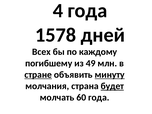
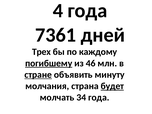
1578: 1578 -> 7361 (56, 35)
Всех: Всех -> Трех (41, 52)
погибшему underline: none -> present (49, 63)
49: 49 -> 46 (91, 63)
минуту underline: present -> none (110, 75)
60: 60 -> 34 (81, 97)
